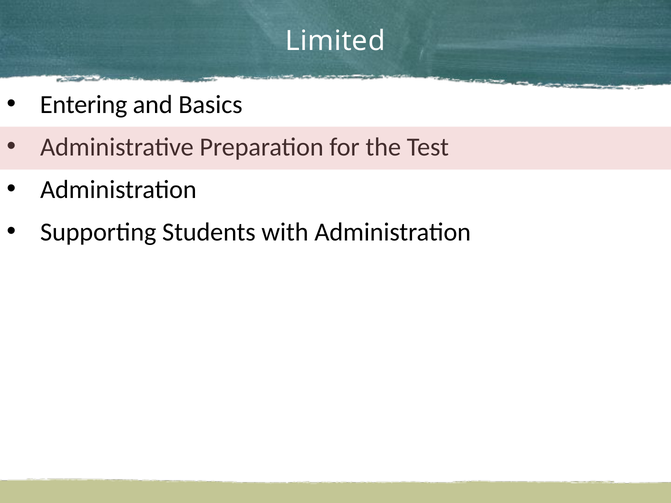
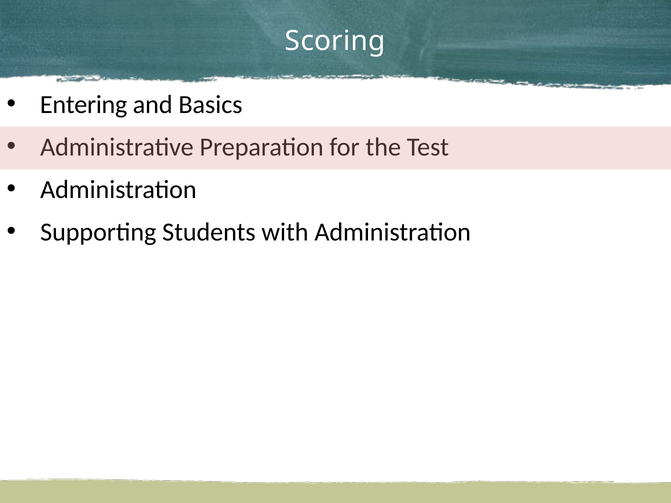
Limited: Limited -> Scoring (335, 41)
